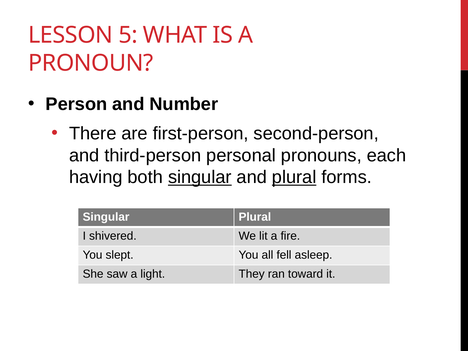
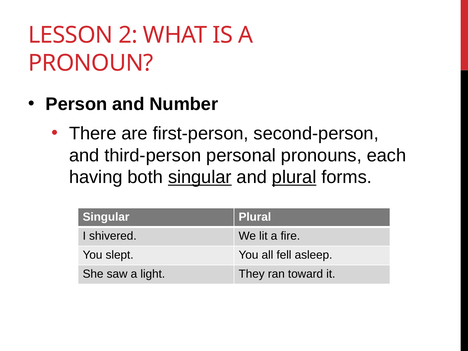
5: 5 -> 2 (128, 35)
